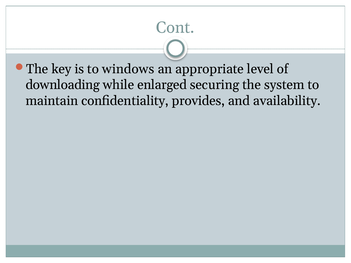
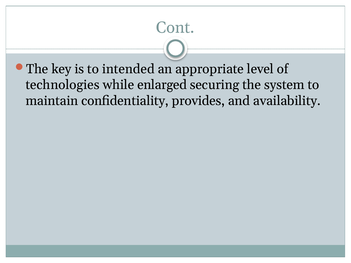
windows: windows -> intended (128, 69)
downloading: downloading -> technologies (63, 85)
